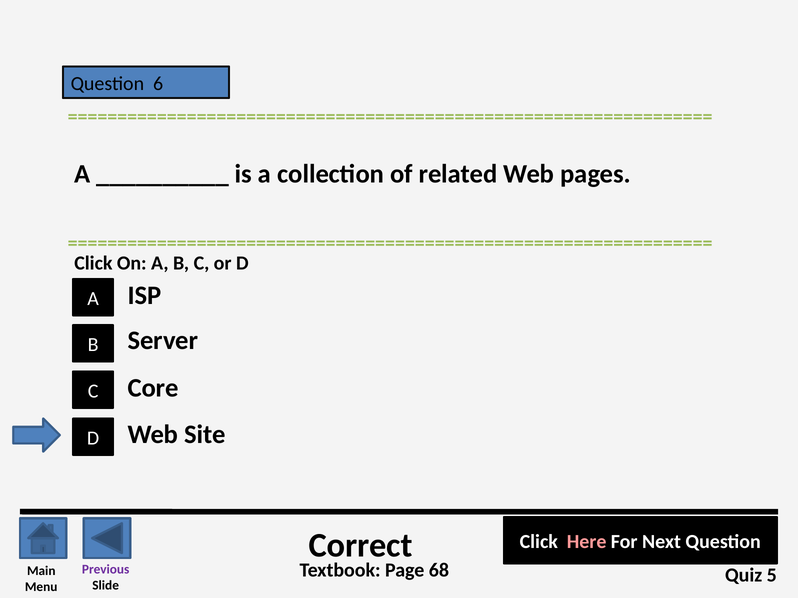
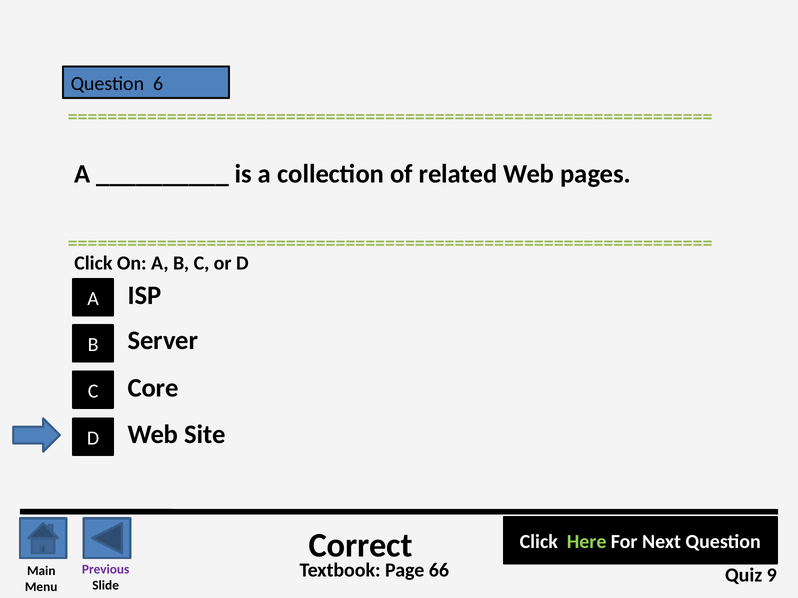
Here colour: pink -> light green (587, 542)
68: 68 -> 66 (439, 570)
5: 5 -> 9 (772, 576)
